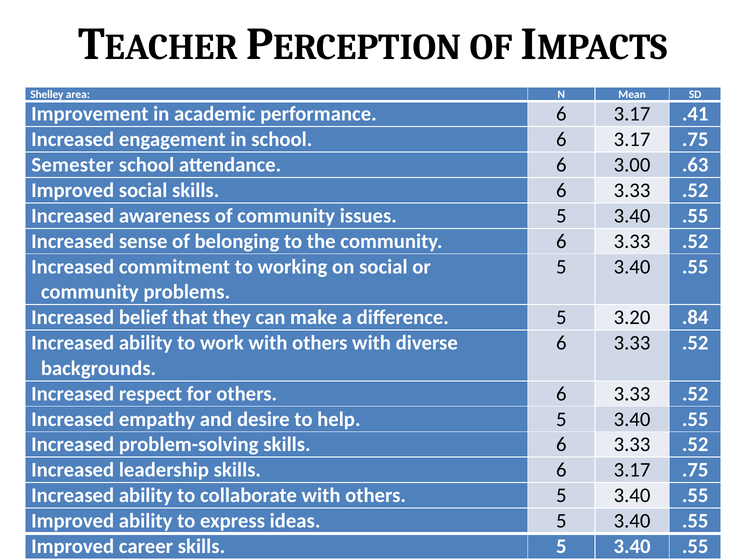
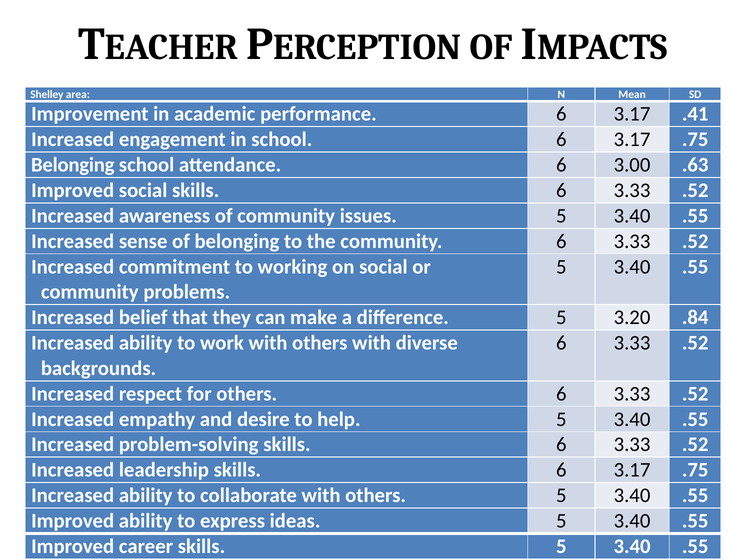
Semester: Semester -> Belonging (73, 165)
